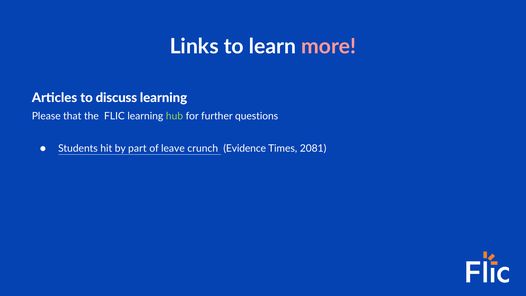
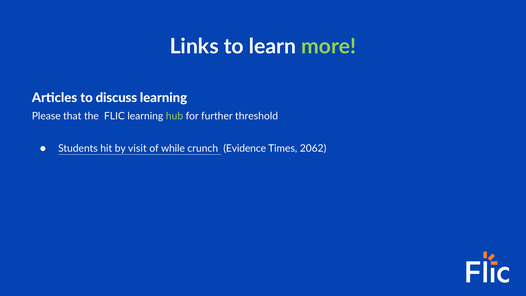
more colour: pink -> light green (329, 46)
questions: questions -> threshold (257, 116)
part: part -> visit (137, 148)
leave: leave -> while (173, 148)
2081: 2081 -> 2062 (313, 148)
